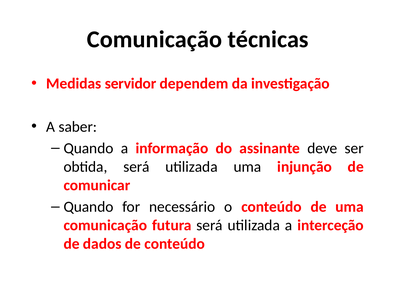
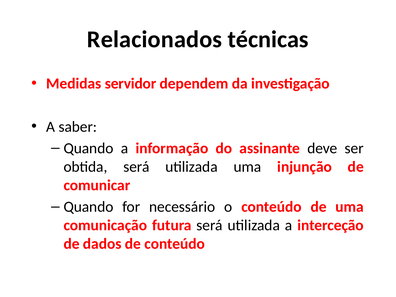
Comunicação: Comunicação -> Relacionados (155, 40)
